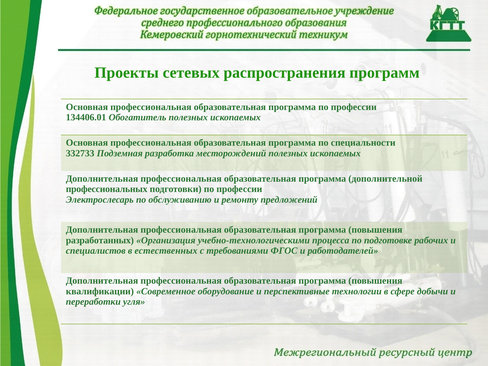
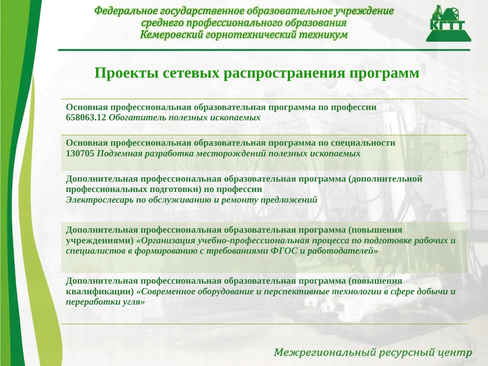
134406.01: 134406.01 -> 658063.12 (86, 117)
332733: 332733 -> 130705 (80, 153)
разработанных: разработанных -> учреждениями (100, 240)
учебно-технологическими: учебно-технологическими -> учебно-профессиональная (254, 240)
естественных: естественных -> формированию (166, 251)
